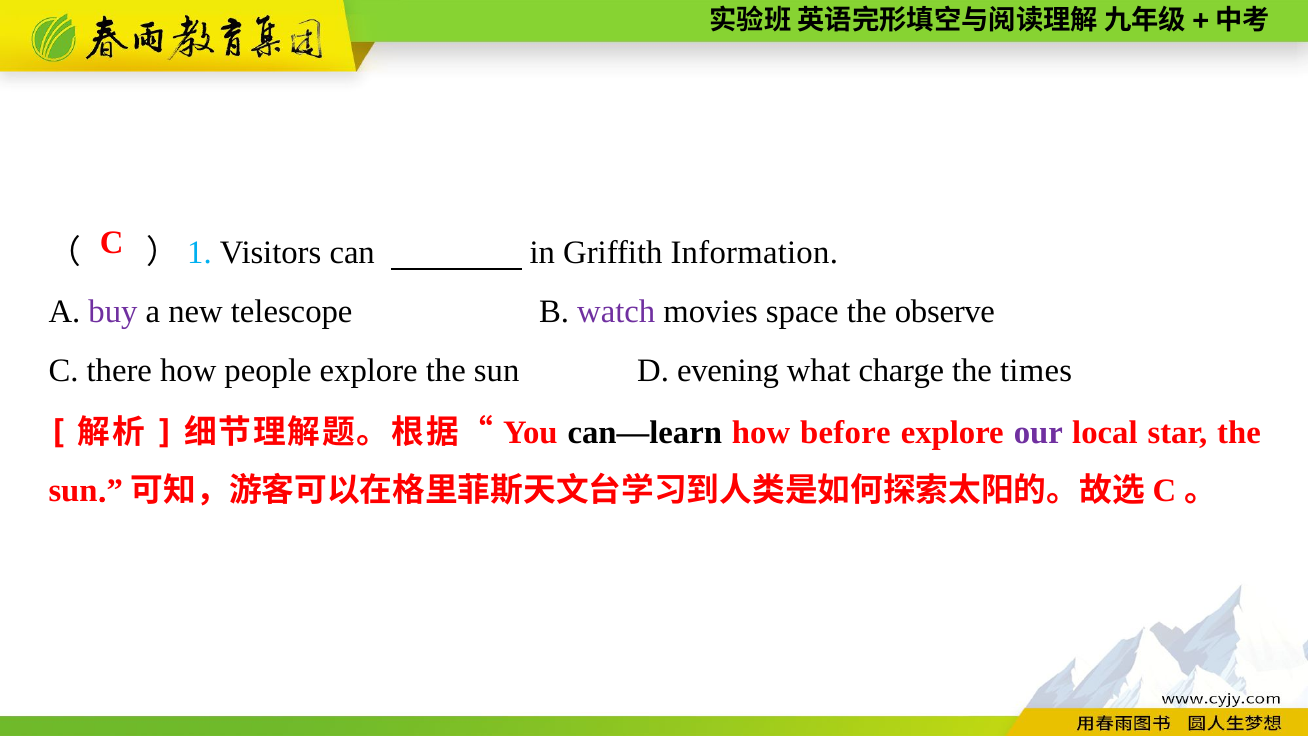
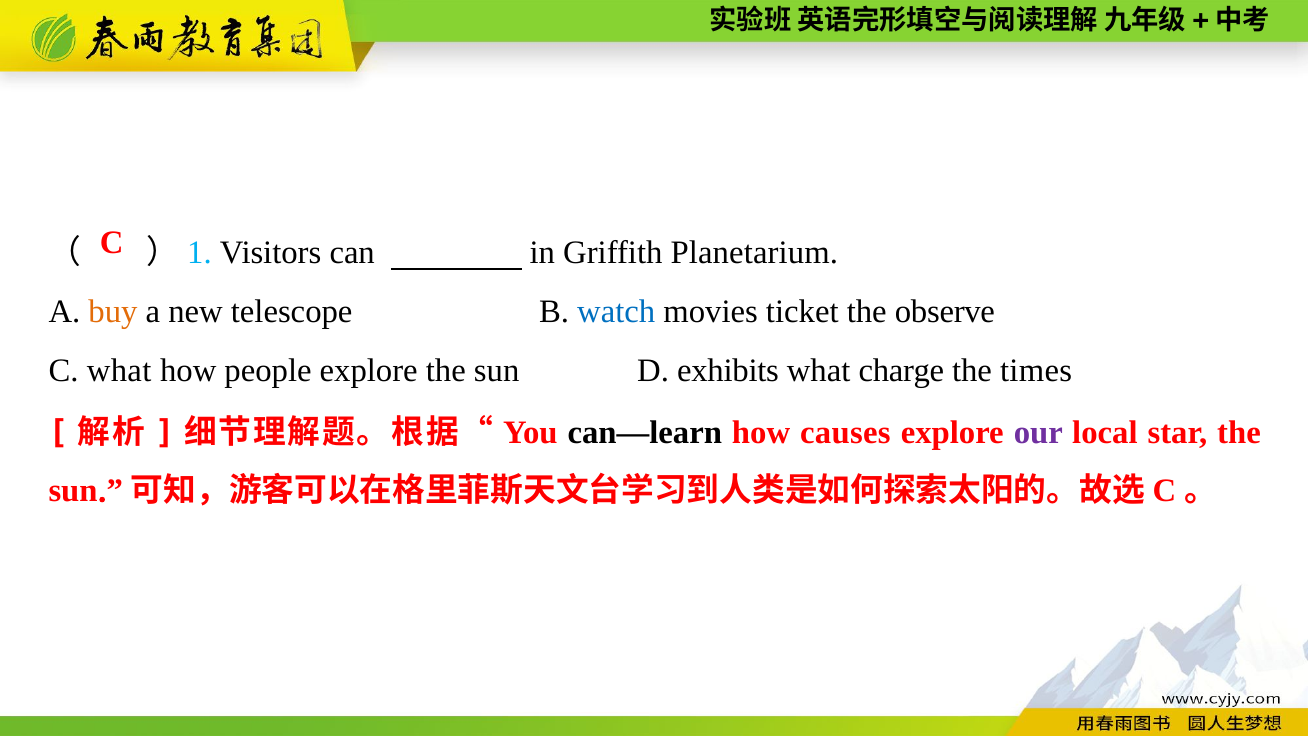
Information: Information -> Planetarium (754, 253)
buy colour: purple -> orange (113, 312)
watch colour: purple -> blue (616, 312)
space: space -> ticket (802, 312)
C there: there -> what (119, 371)
evening: evening -> exhibits (728, 371)
before: before -> causes (845, 432)
